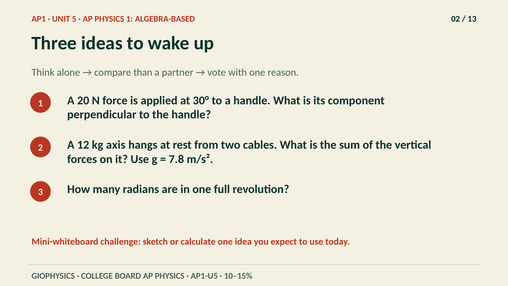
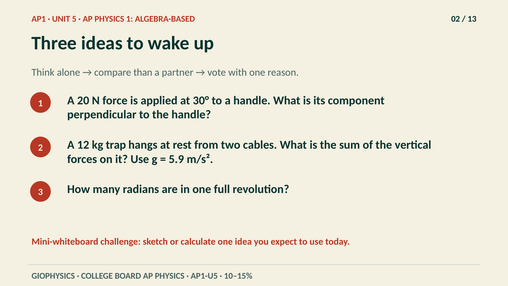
axis: axis -> trap (116, 145)
7.8: 7.8 -> 5.9 (176, 159)
